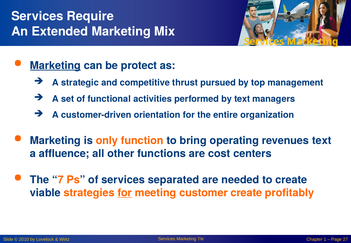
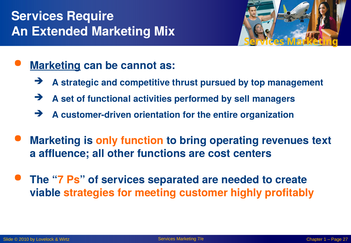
protect: protect -> cannot (139, 65)
by text: text -> sell (242, 99)
for underline: present -> none (125, 193)
customer create: create -> highly (246, 193)
